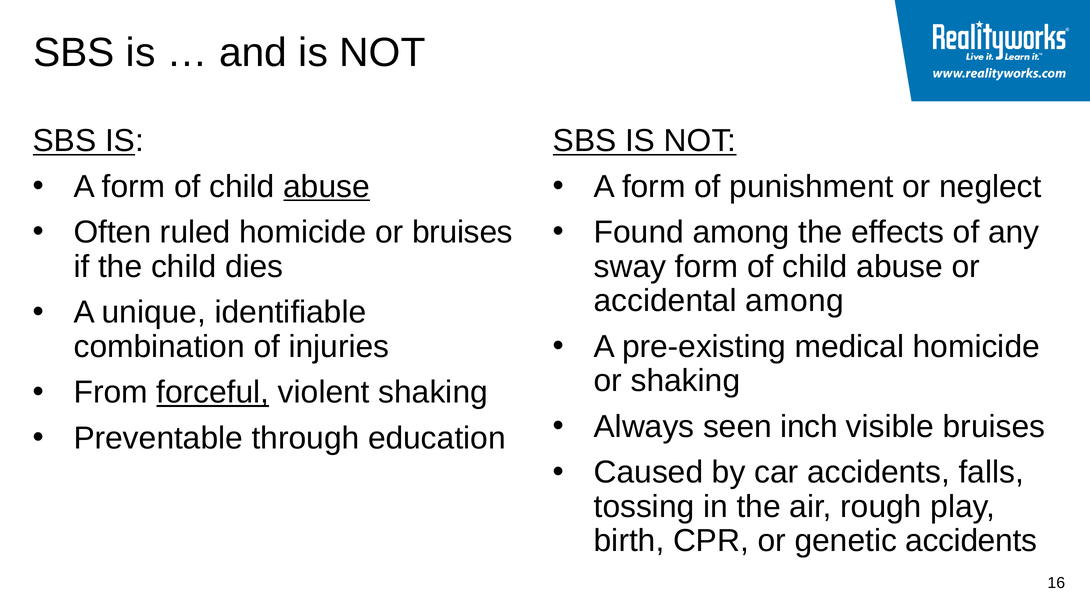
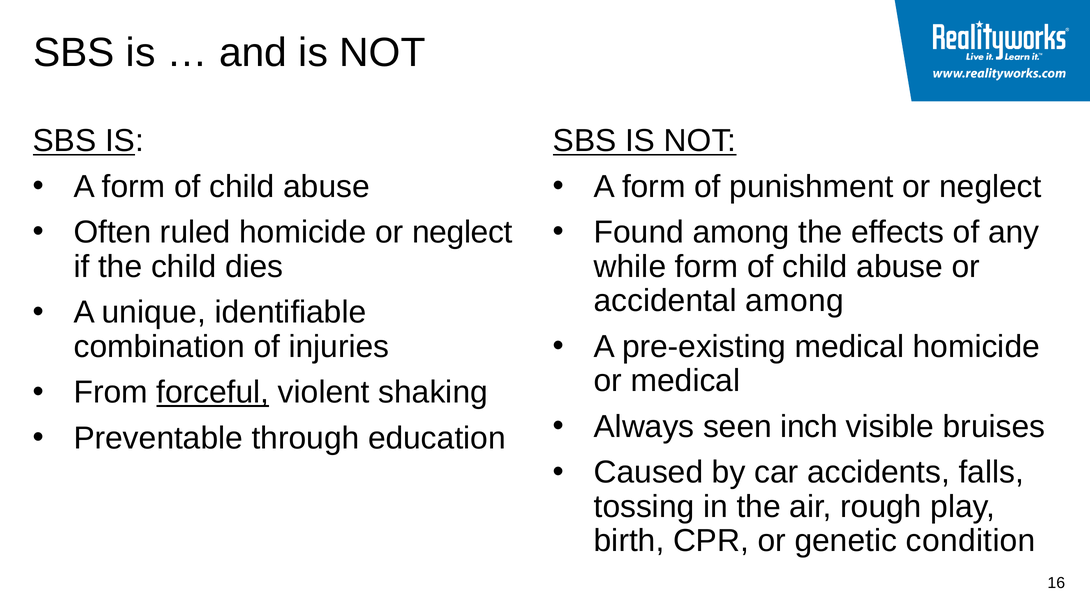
abuse underline: present -> none (327, 187)
homicide or bruises: bruises -> neglect (462, 232)
sway: sway -> while (630, 267)
or shaking: shaking -> medical (685, 381)
genetic accidents: accidents -> condition (971, 541)
